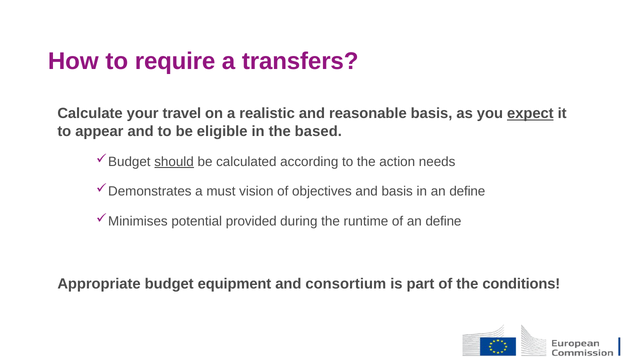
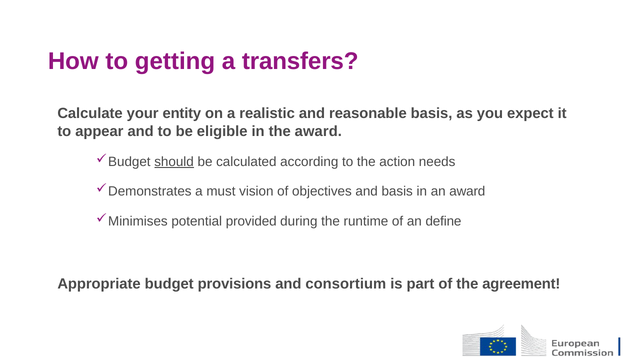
require: require -> getting (175, 61)
travel: travel -> entity (182, 113)
expect underline: present -> none (530, 113)
the based: based -> award (318, 131)
in an define: define -> award (467, 191)
equipment: equipment -> provisions (234, 284)
conditions: conditions -> agreement (521, 284)
